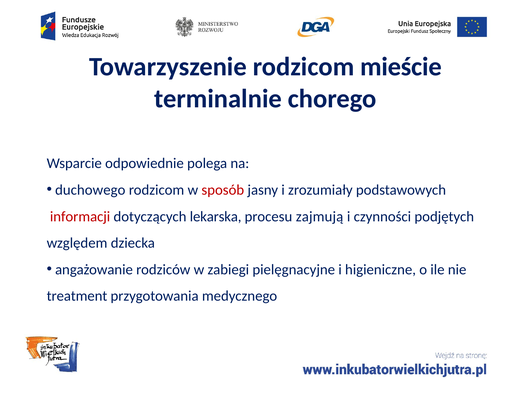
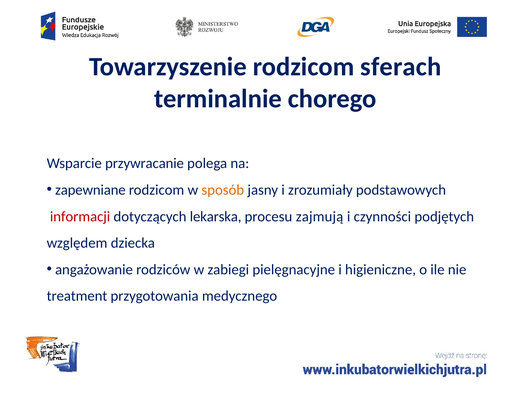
mieście: mieście -> sferach (401, 67)
odpowiednie: odpowiednie -> przywracanie (145, 164)
duchowego: duchowego -> zapewniane (90, 190)
sposób colour: red -> orange (223, 190)
